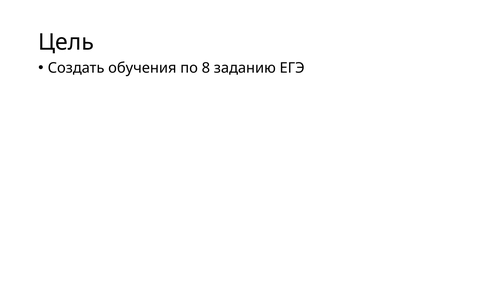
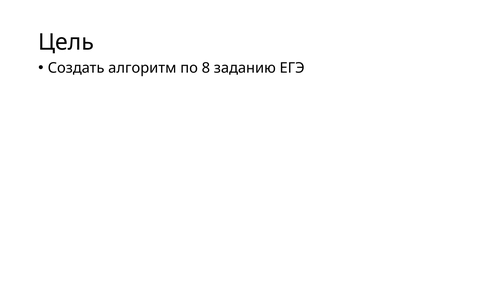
обучения: обучения -> алгоритм (142, 68)
